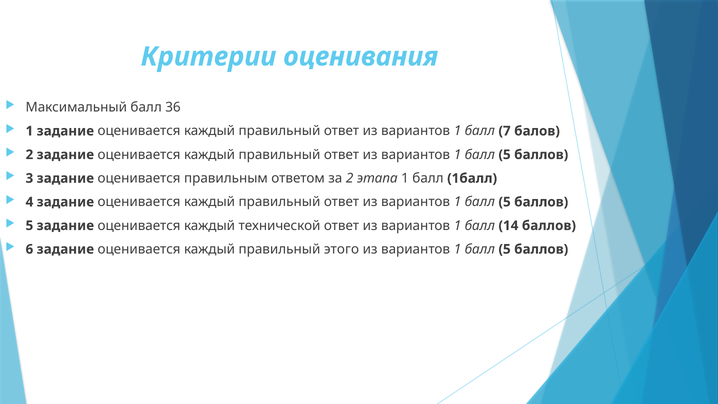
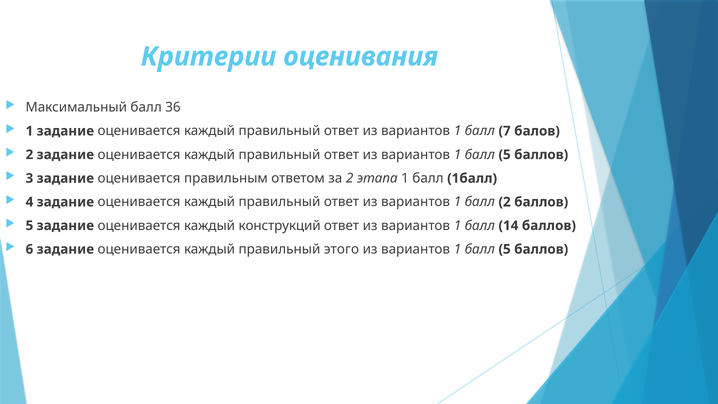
5: 5 -> 2 (505, 202)
технической: технической -> конструкций (280, 226)
